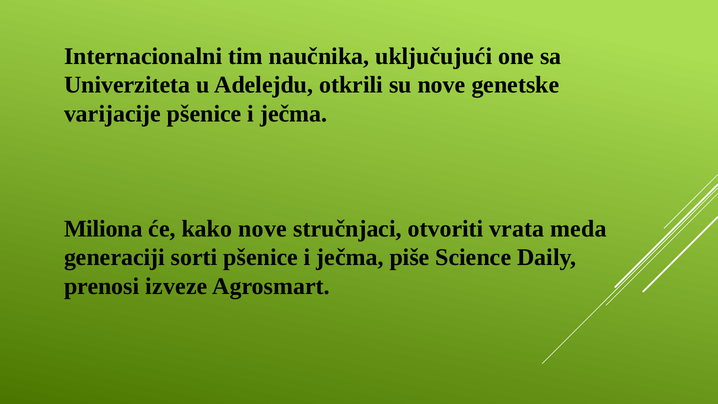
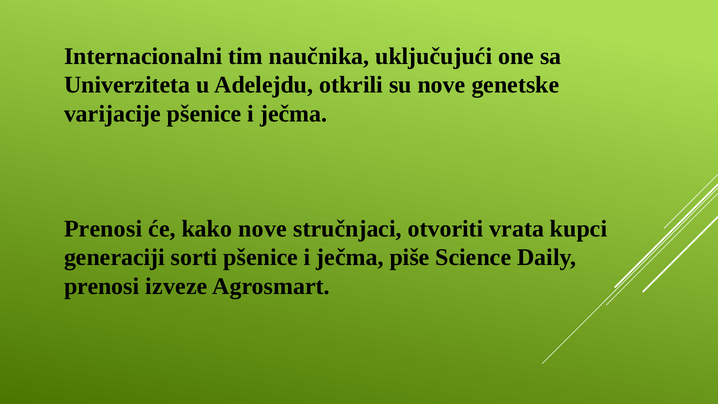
Miliona: Miliona -> Prenosi (103, 229)
meda: meda -> kupci (579, 229)
